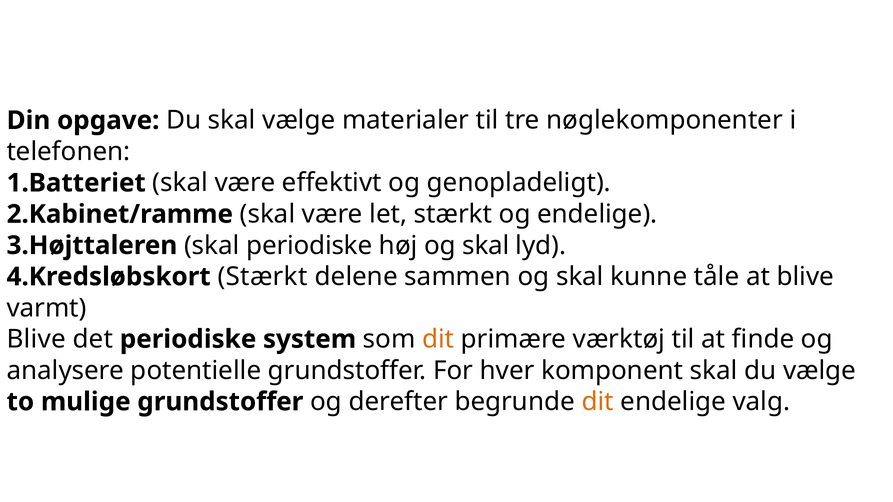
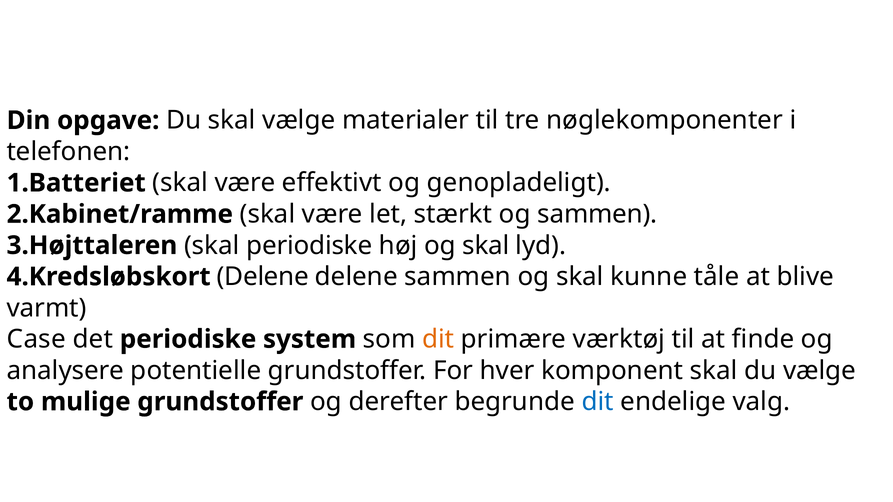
og endelige: endelige -> sammen (597, 214)
Stærkt: Stærkt -> Delene (263, 277)
Blive: Blive -> Case (36, 339)
dit colour: orange -> blue (598, 402)
